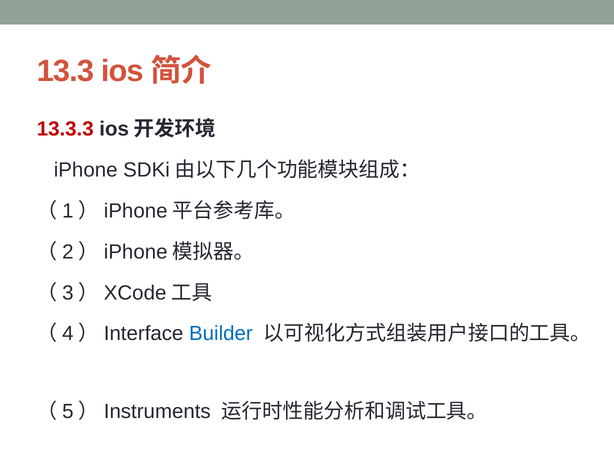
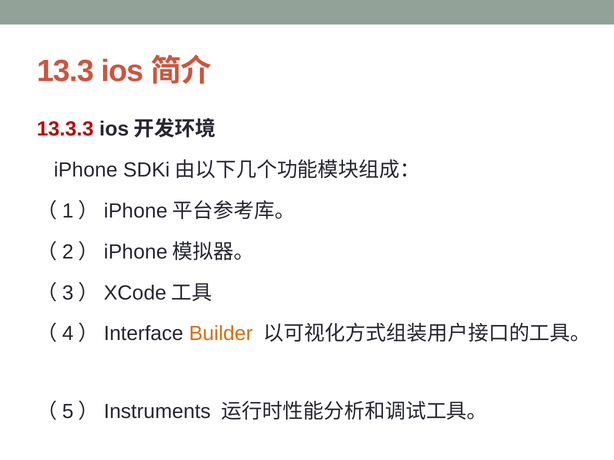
Builder colour: blue -> orange (221, 334)
